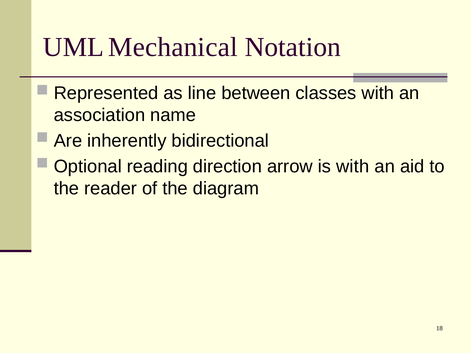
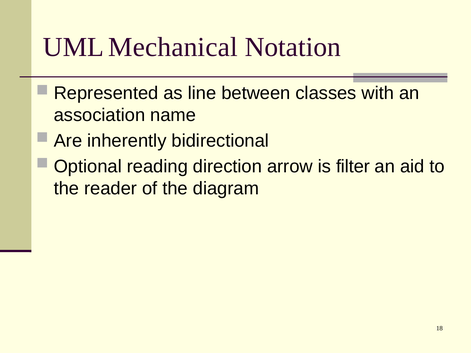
is with: with -> filter (353, 166)
